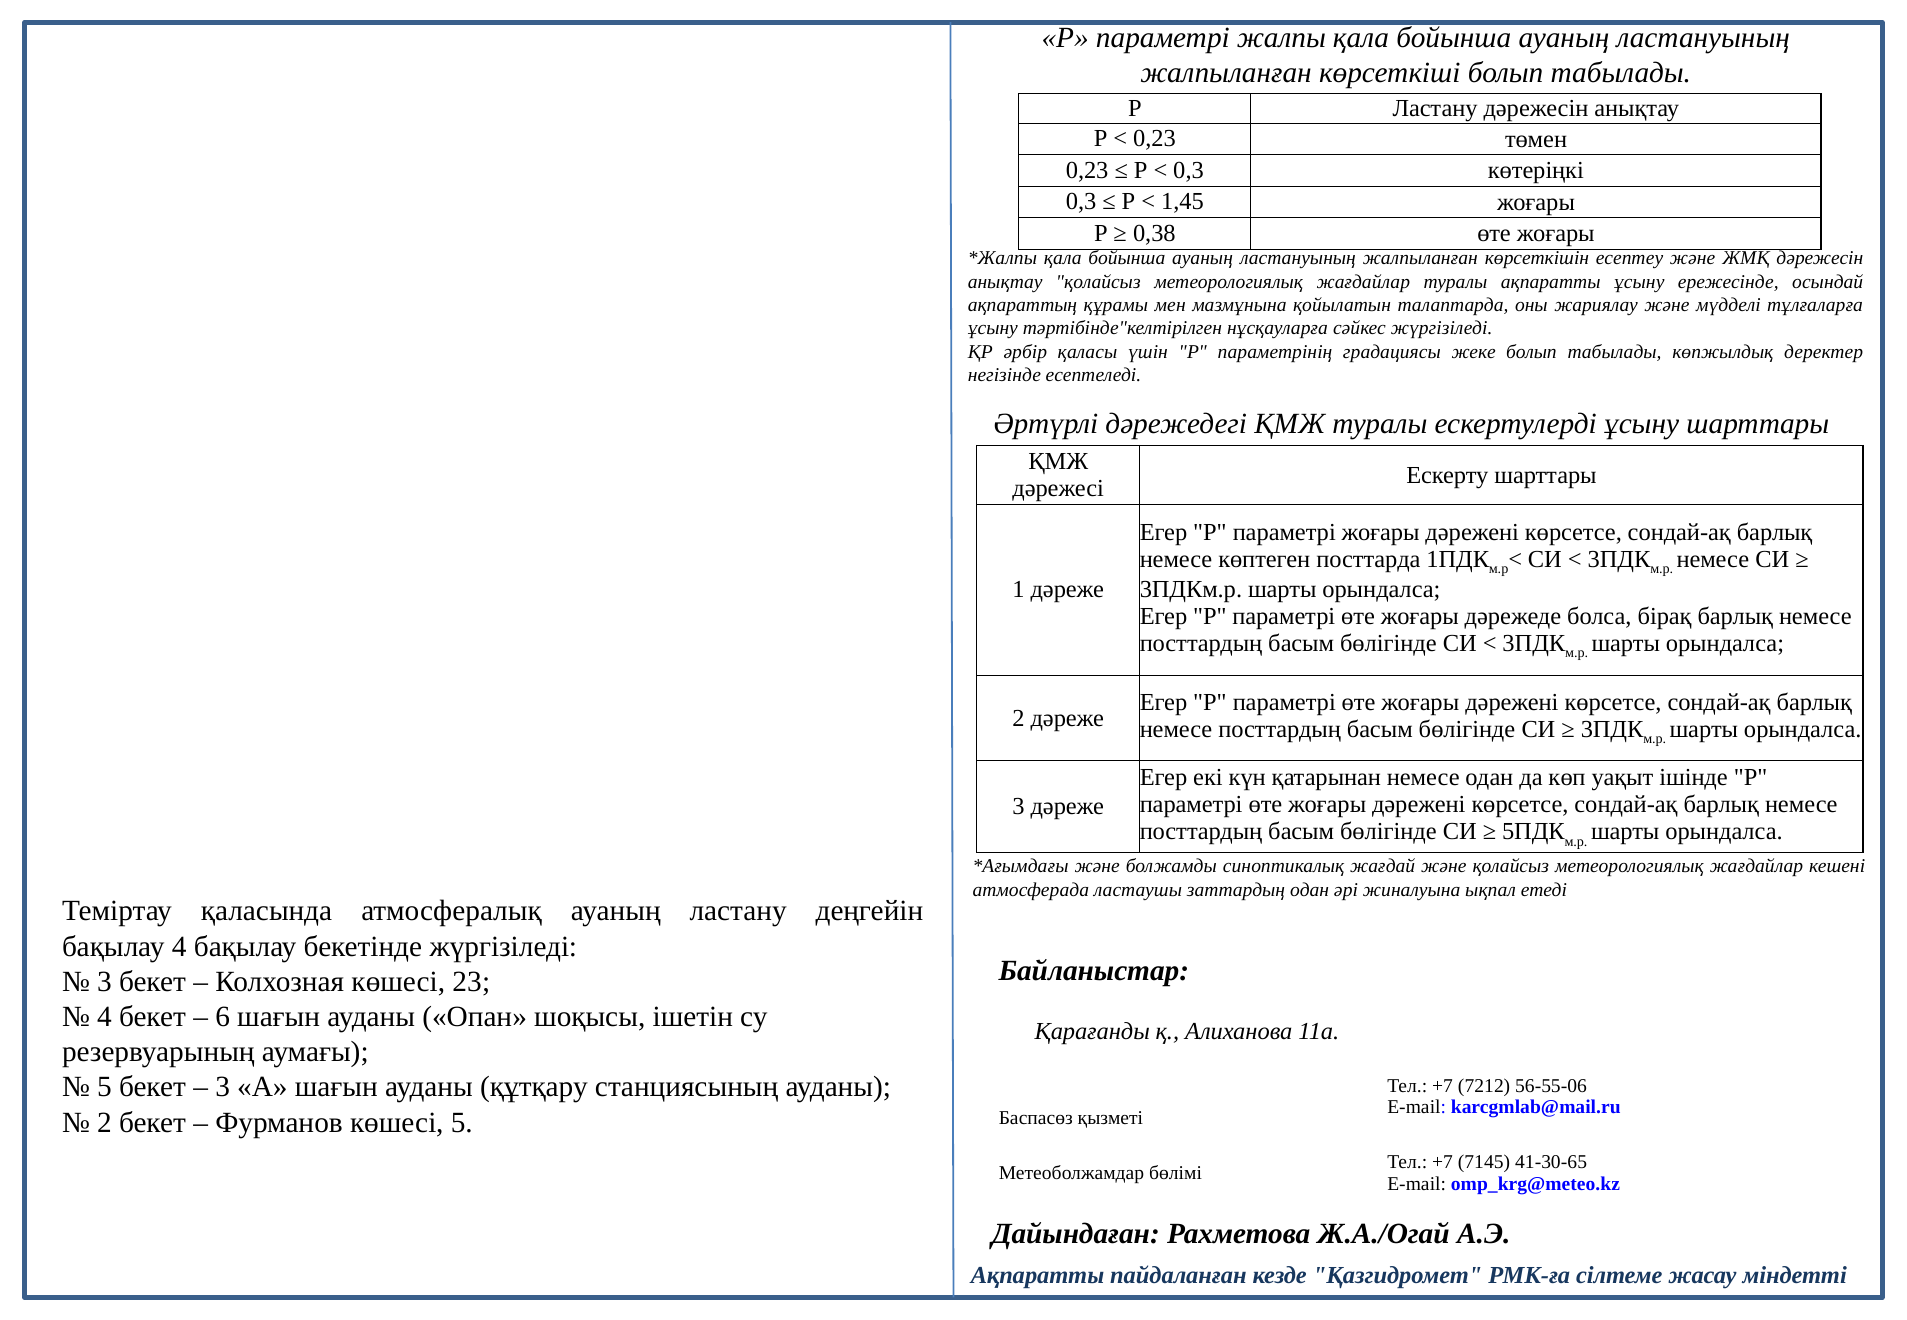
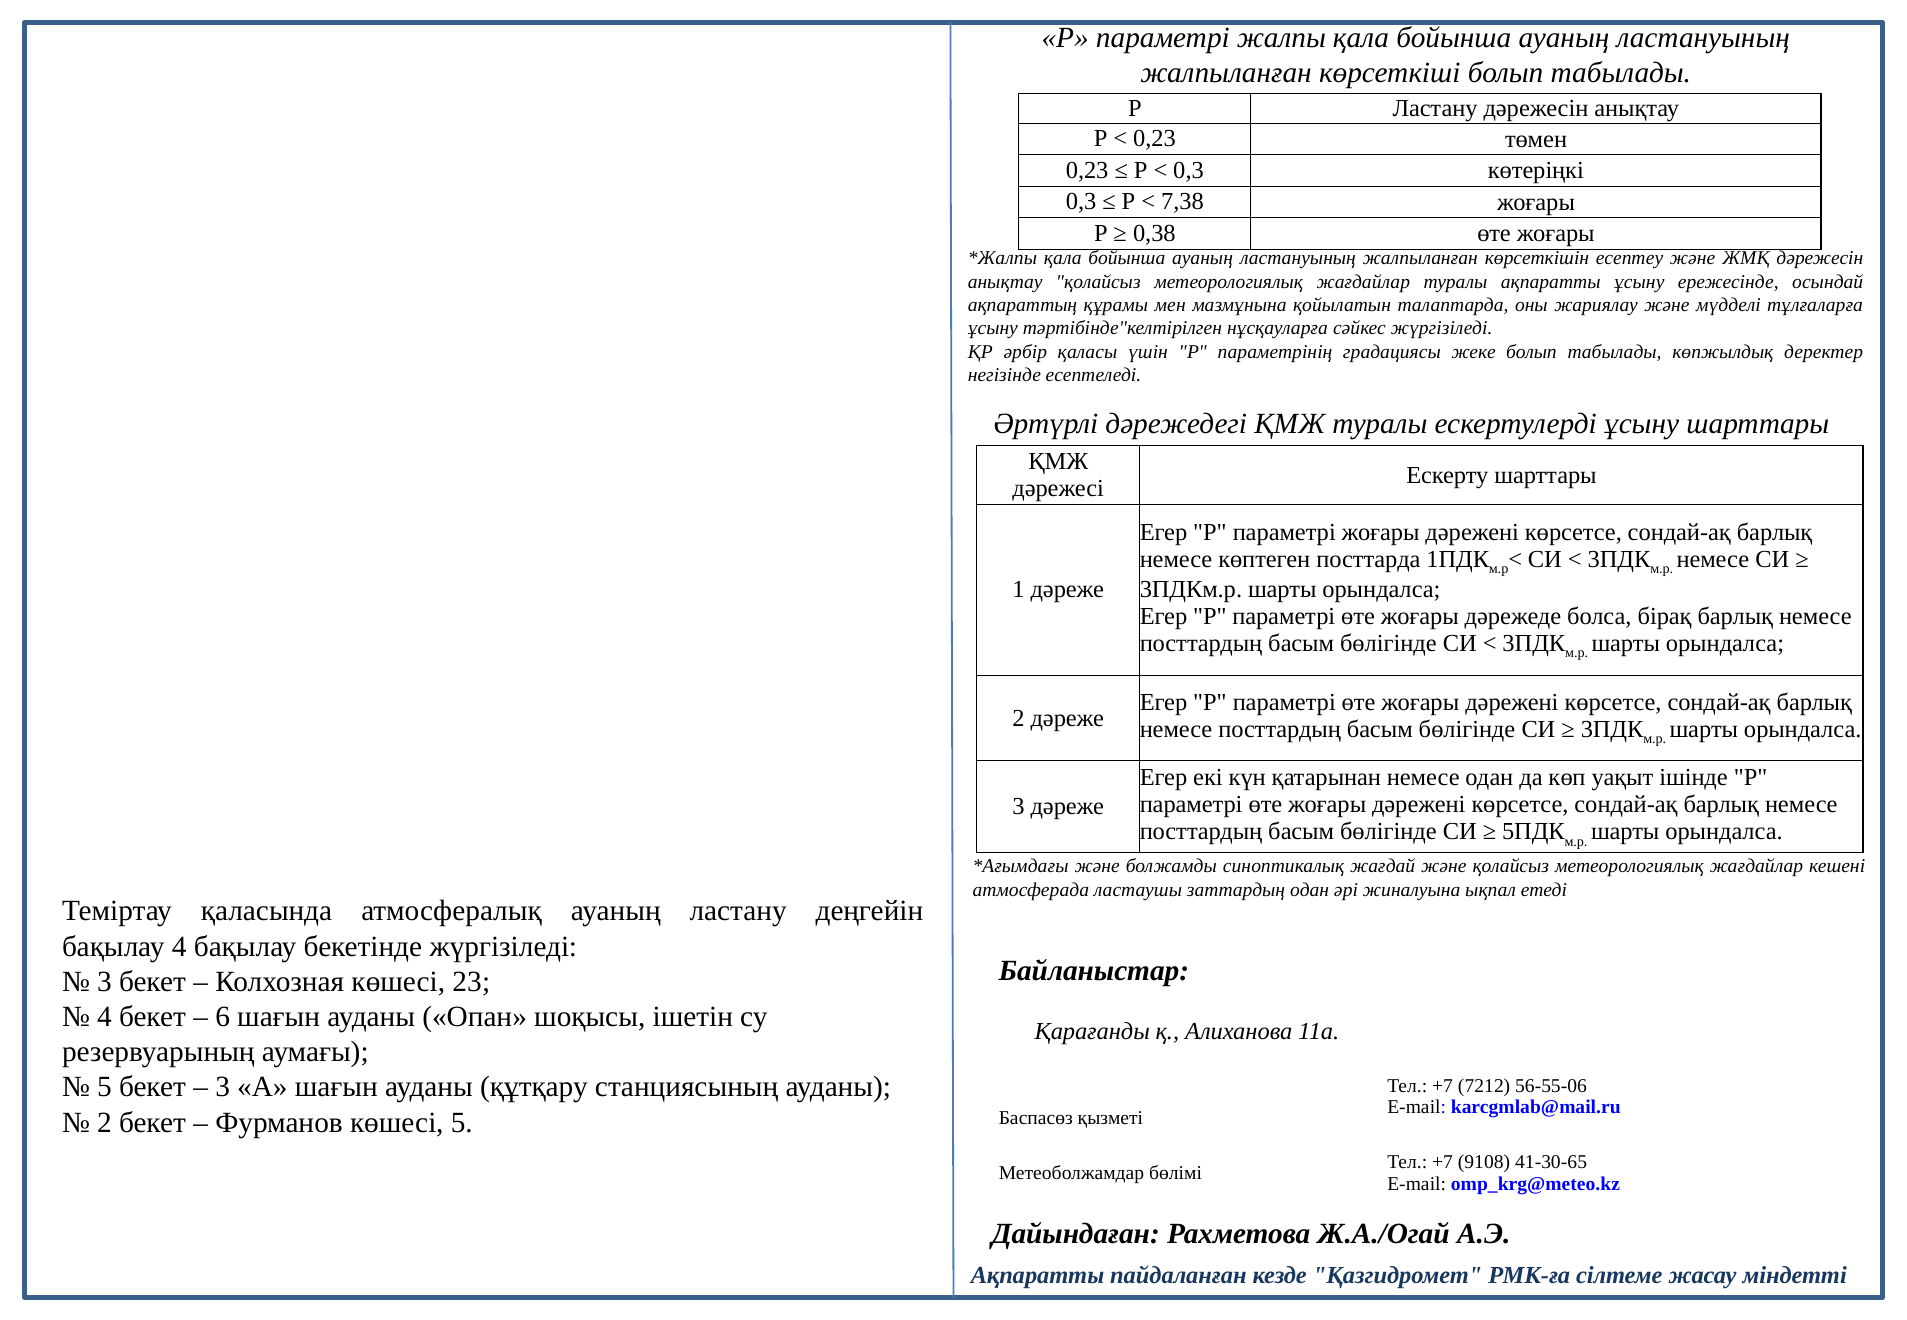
1,45: 1,45 -> 7,38 (1183, 202)
7145: 7145 -> 9108 (1484, 1162)
